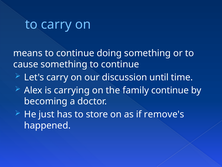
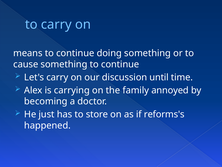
family continue: continue -> annoyed (170, 90)
remove's: remove's -> reforms's (164, 114)
